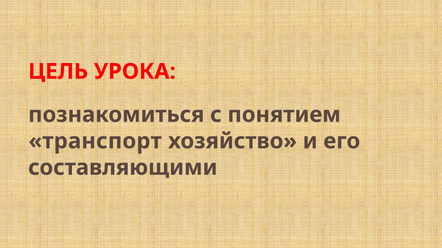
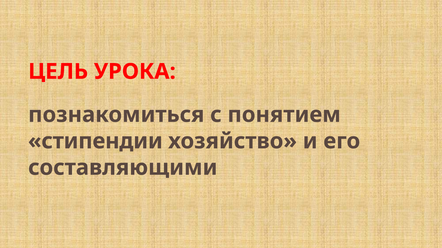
транспорт: транспорт -> стипендии (95, 141)
